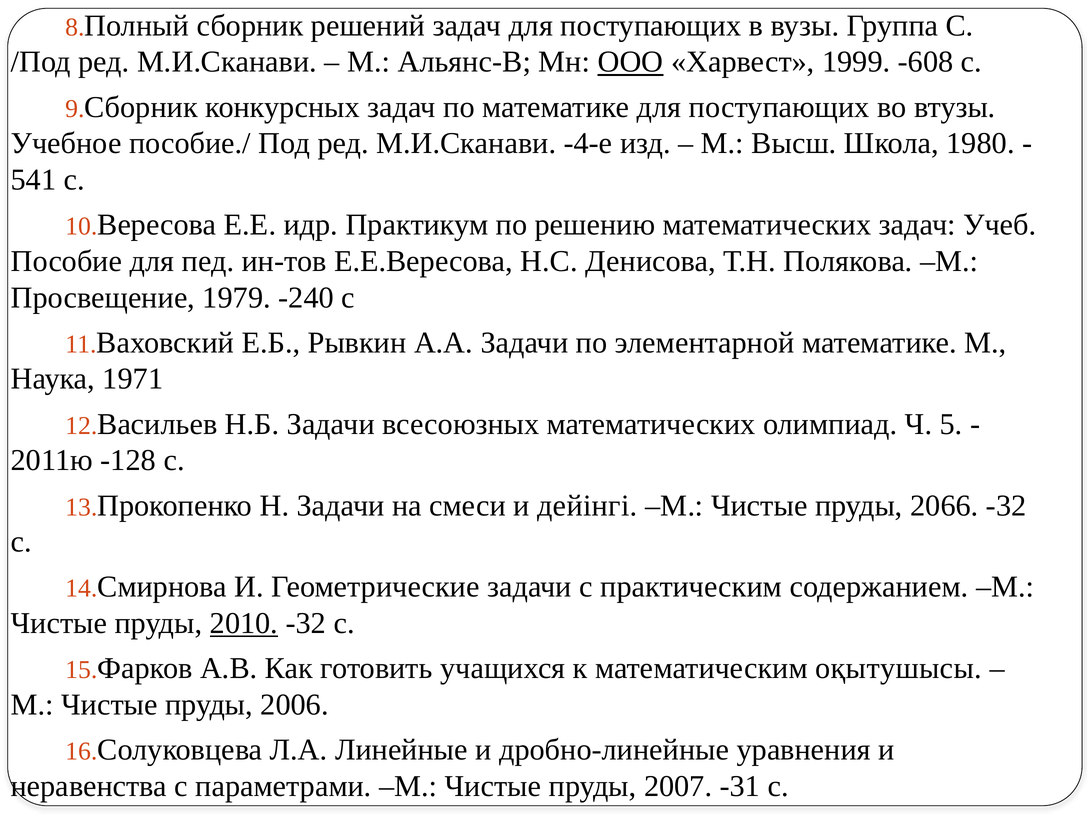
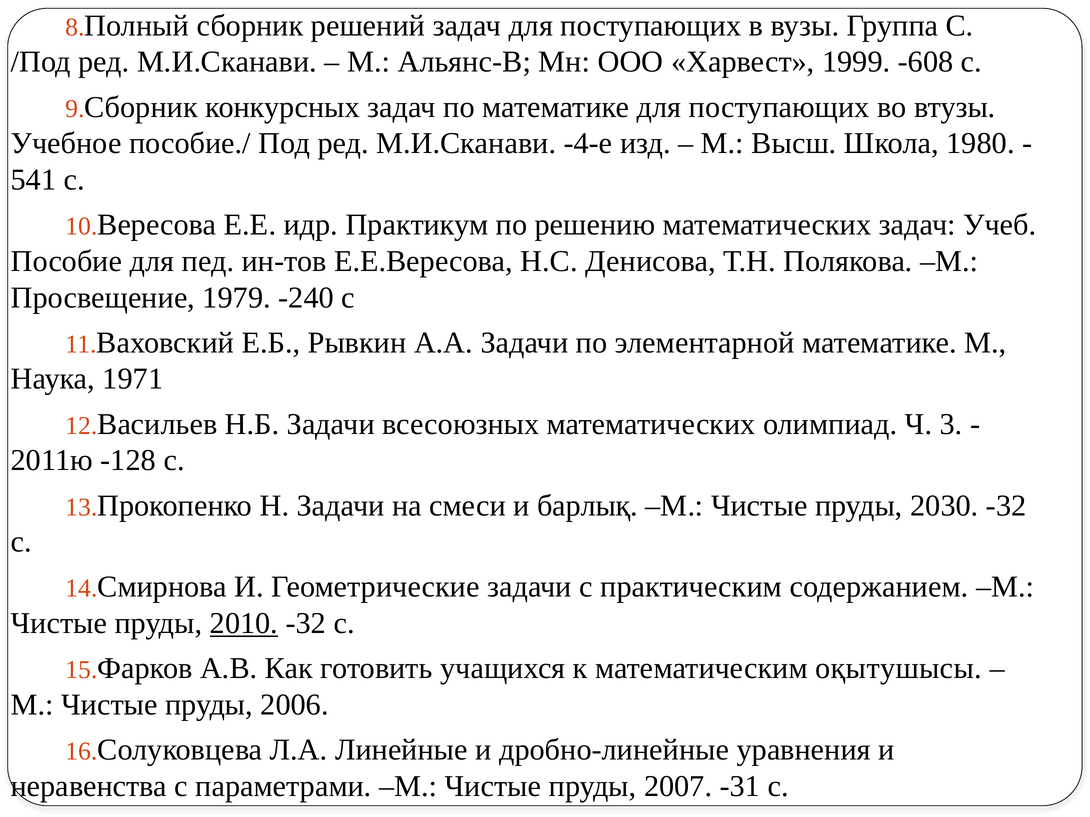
ООО underline: present -> none (630, 62)
5: 5 -> 3 (951, 424)
дейінгі: дейінгі -> барлық (588, 506)
2066: 2066 -> 2030 (944, 506)
